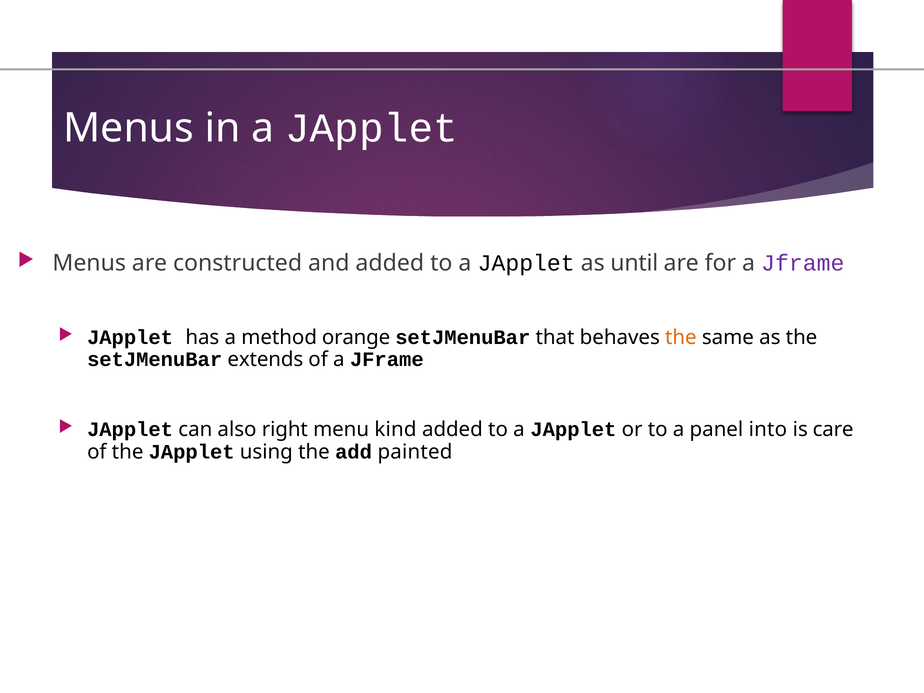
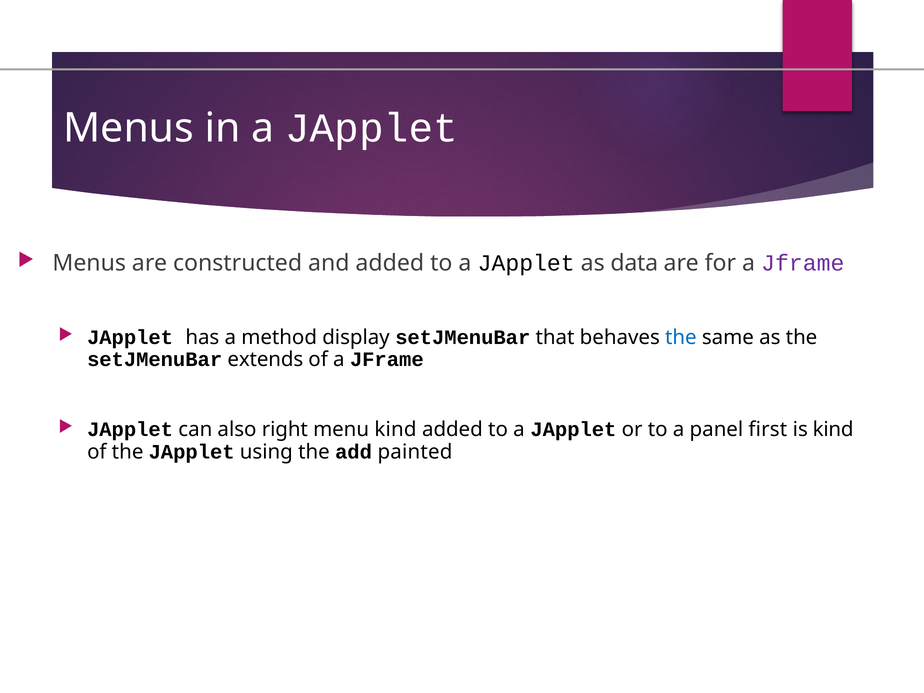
until: until -> data (634, 263)
orange: orange -> display (356, 338)
the colour: orange -> blue (681, 338)
into: into -> first (768, 430)
is care: care -> kind (833, 430)
